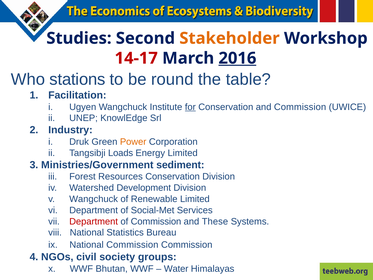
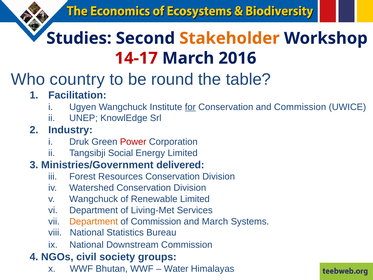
2016 underline: present -> none (237, 58)
stations: stations -> country (77, 79)
Power colour: orange -> red (133, 142)
Loads: Loads -> Social (121, 153)
sediment: sediment -> delivered (180, 165)
Watershed Development: Development -> Conservation (144, 188)
Social-Met: Social-Met -> Living-Met (153, 210)
Department colour: red -> orange (94, 221)
and These: These -> March (215, 221)
National Commission: Commission -> Downstream (132, 245)
